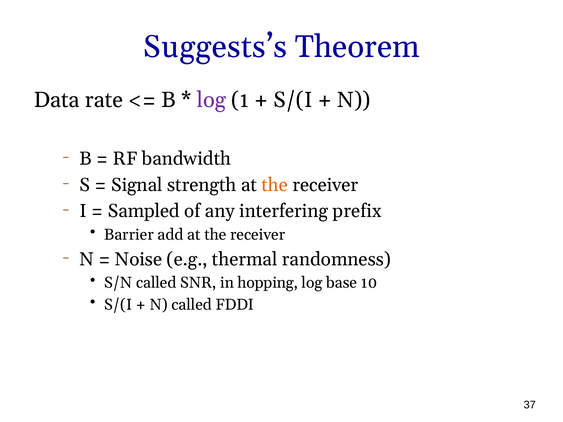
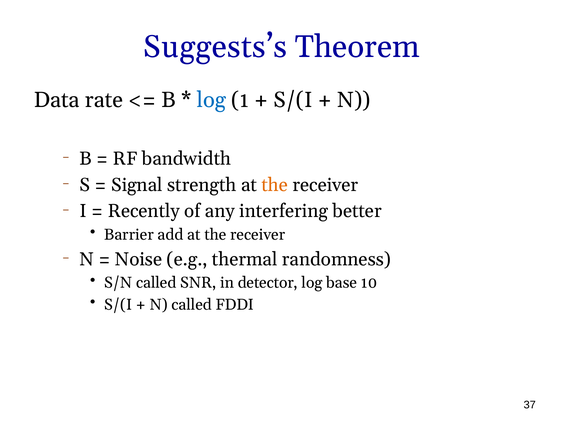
log colour: purple -> blue (211, 100)
Sampled: Sampled -> Recently (144, 211)
prefix: prefix -> better (357, 211)
hopping: hopping -> detector (268, 283)
